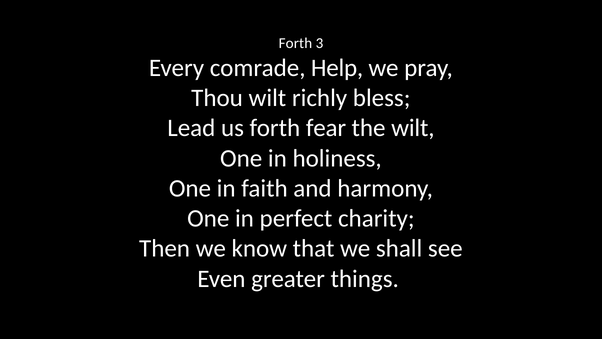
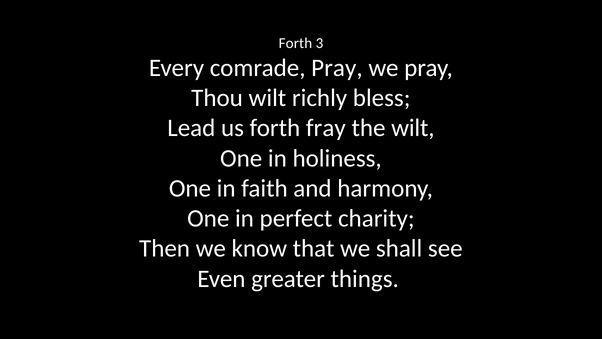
comrade Help: Help -> Pray (337, 68)
fear: fear -> fray (326, 128)
